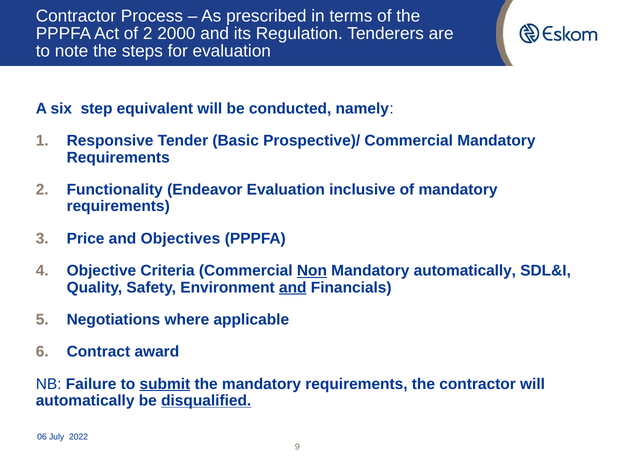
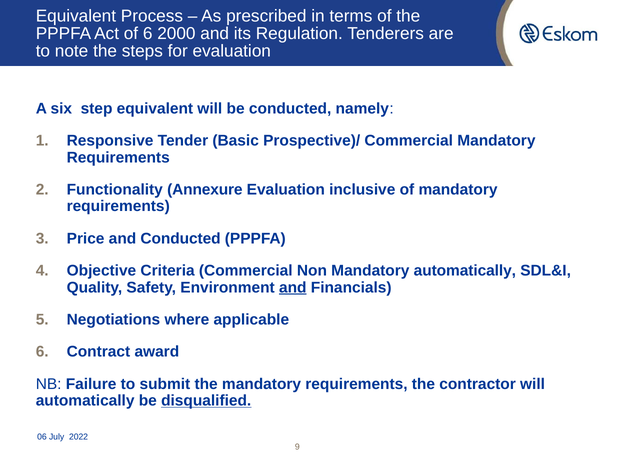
Contractor: Contractor -> Equivalent (76, 16)
of 2: 2 -> 6 (148, 33)
Endeavor: Endeavor -> Annexure (205, 190)
and Objectives: Objectives -> Conducted (181, 239)
Non underline: present -> none (312, 271)
submit underline: present -> none (165, 384)
